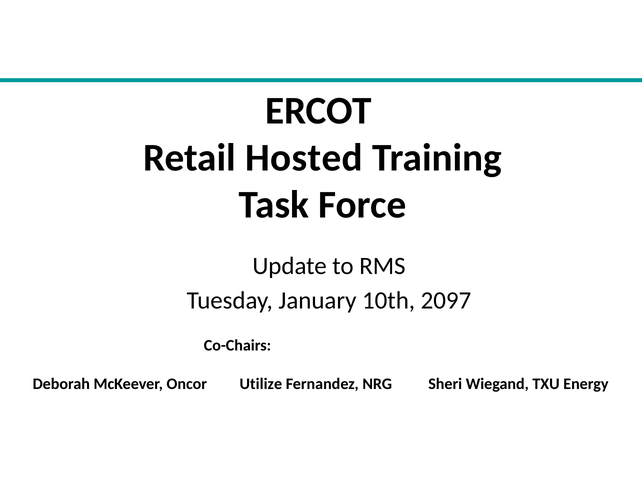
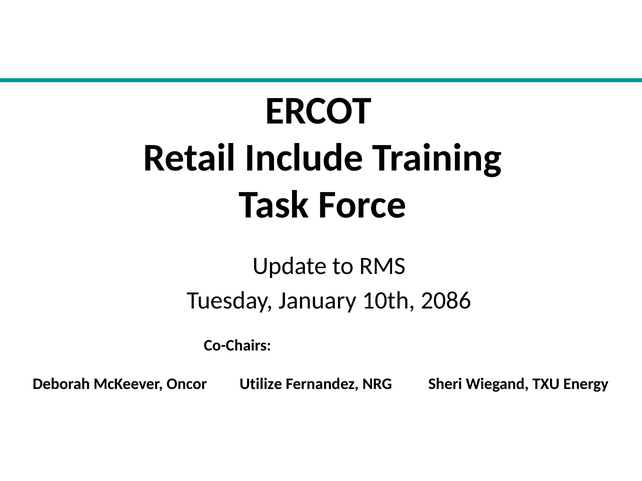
Hosted: Hosted -> Include (304, 158)
2097: 2097 -> 2086 (446, 301)
